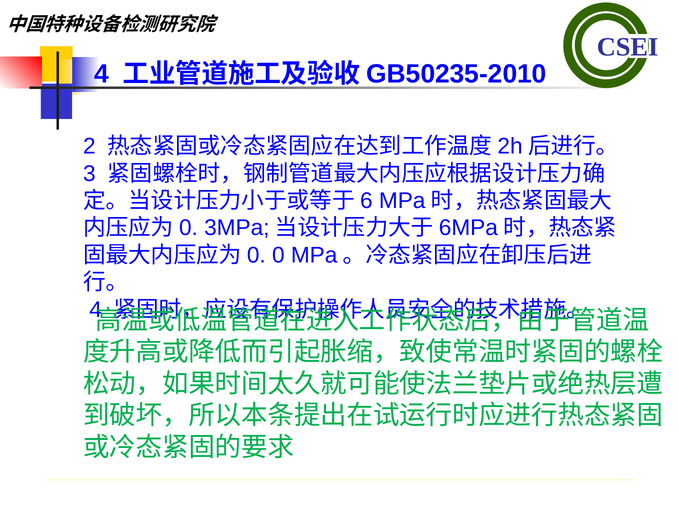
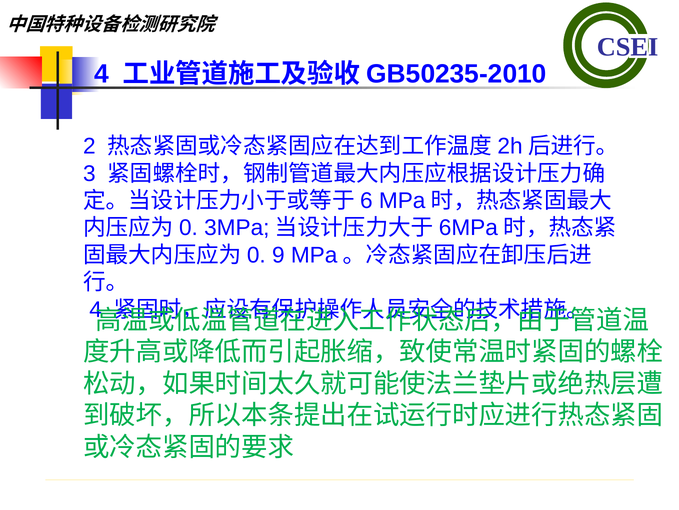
0: 0 -> 9 (278, 255)
